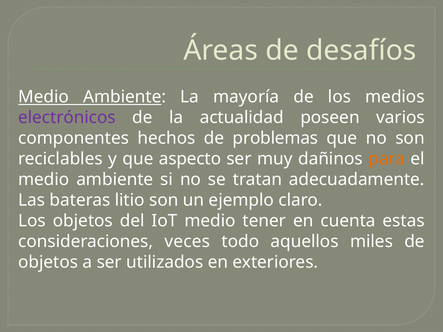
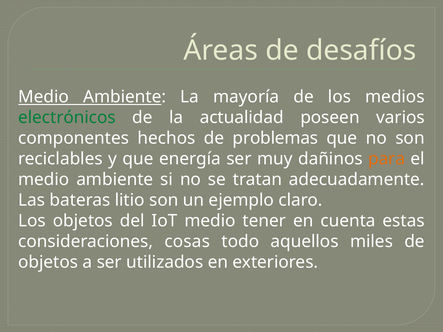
electrónicos colour: purple -> green (67, 117)
aspecto: aspecto -> energía (190, 159)
veces: veces -> cosas (187, 242)
